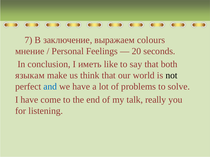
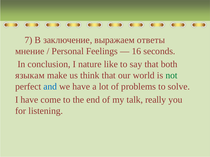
colours: colours -> ответы (151, 40)
20: 20 -> 16 (136, 51)
иметь: иметь -> nature (90, 64)
not colour: black -> green (171, 76)
